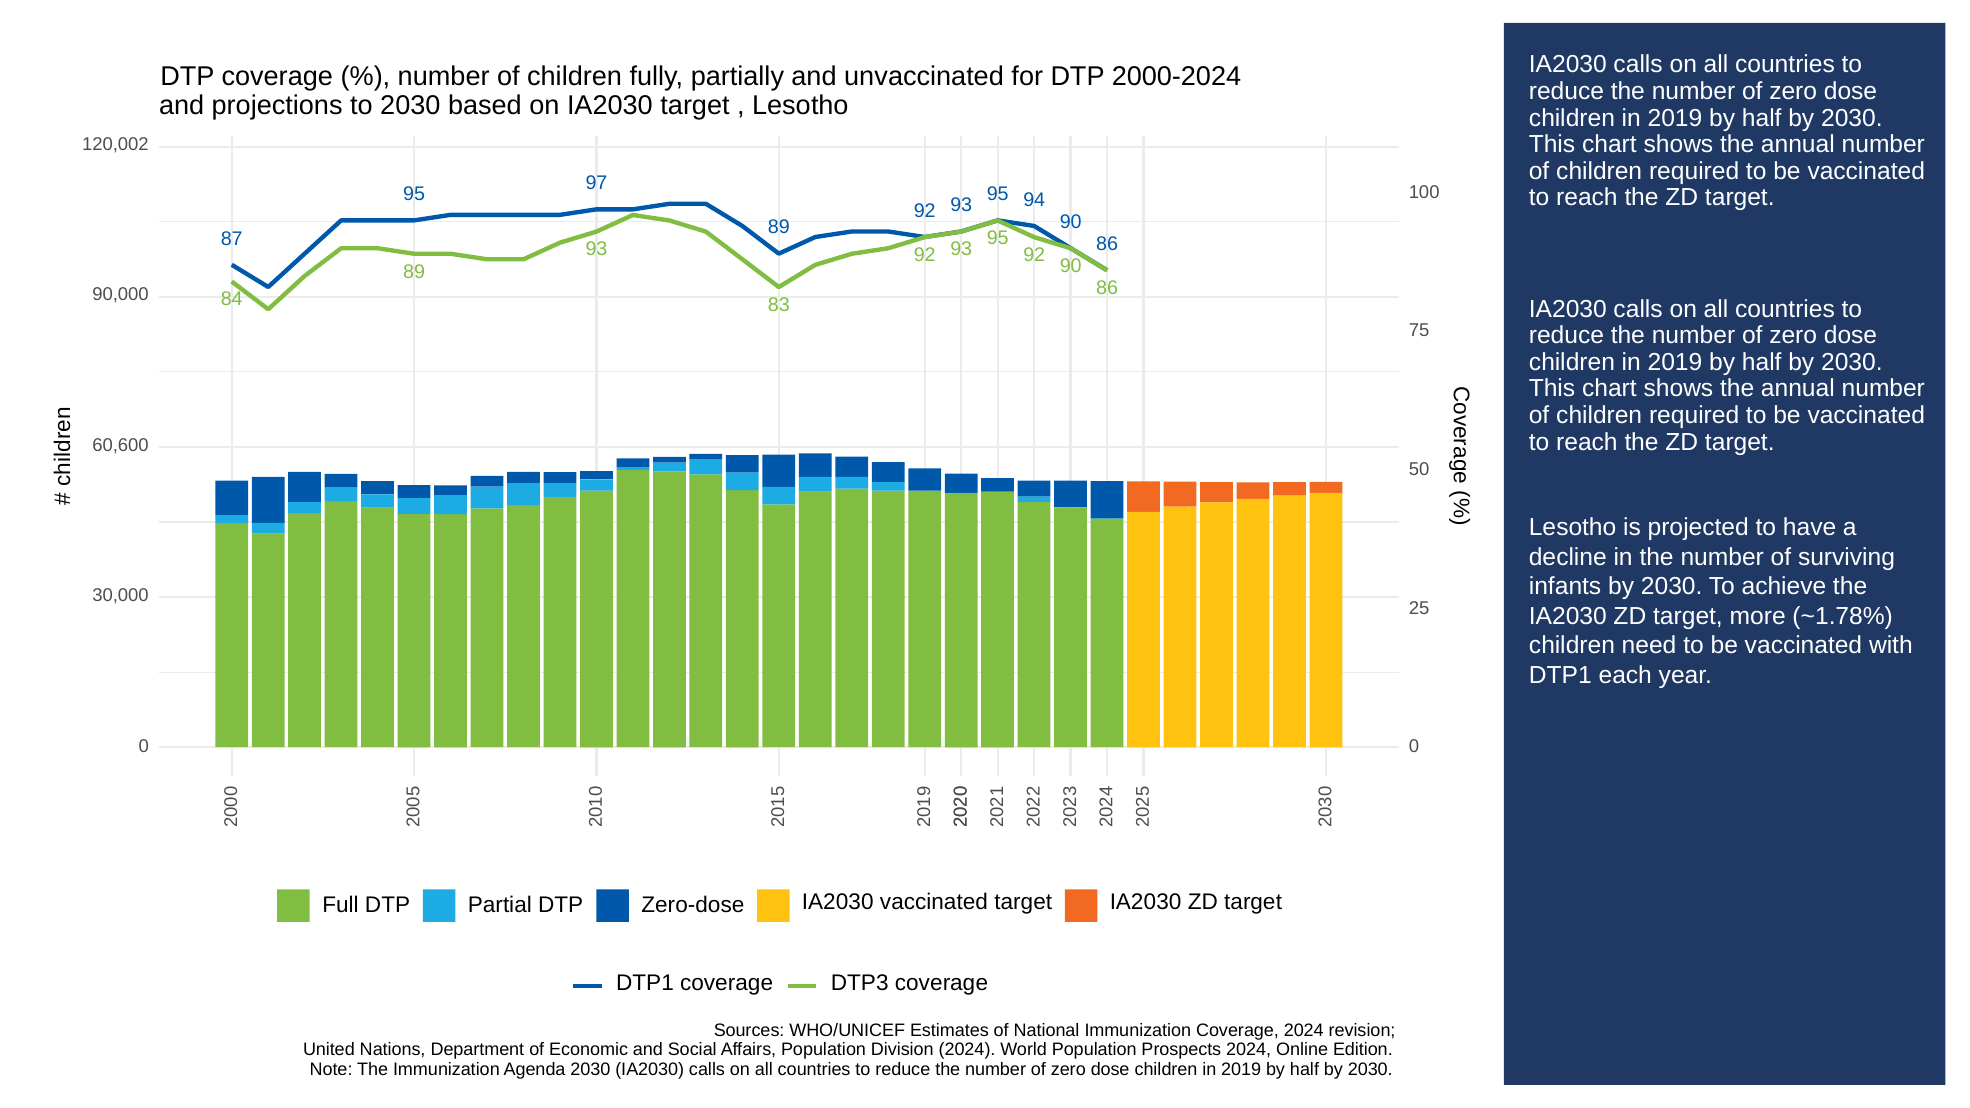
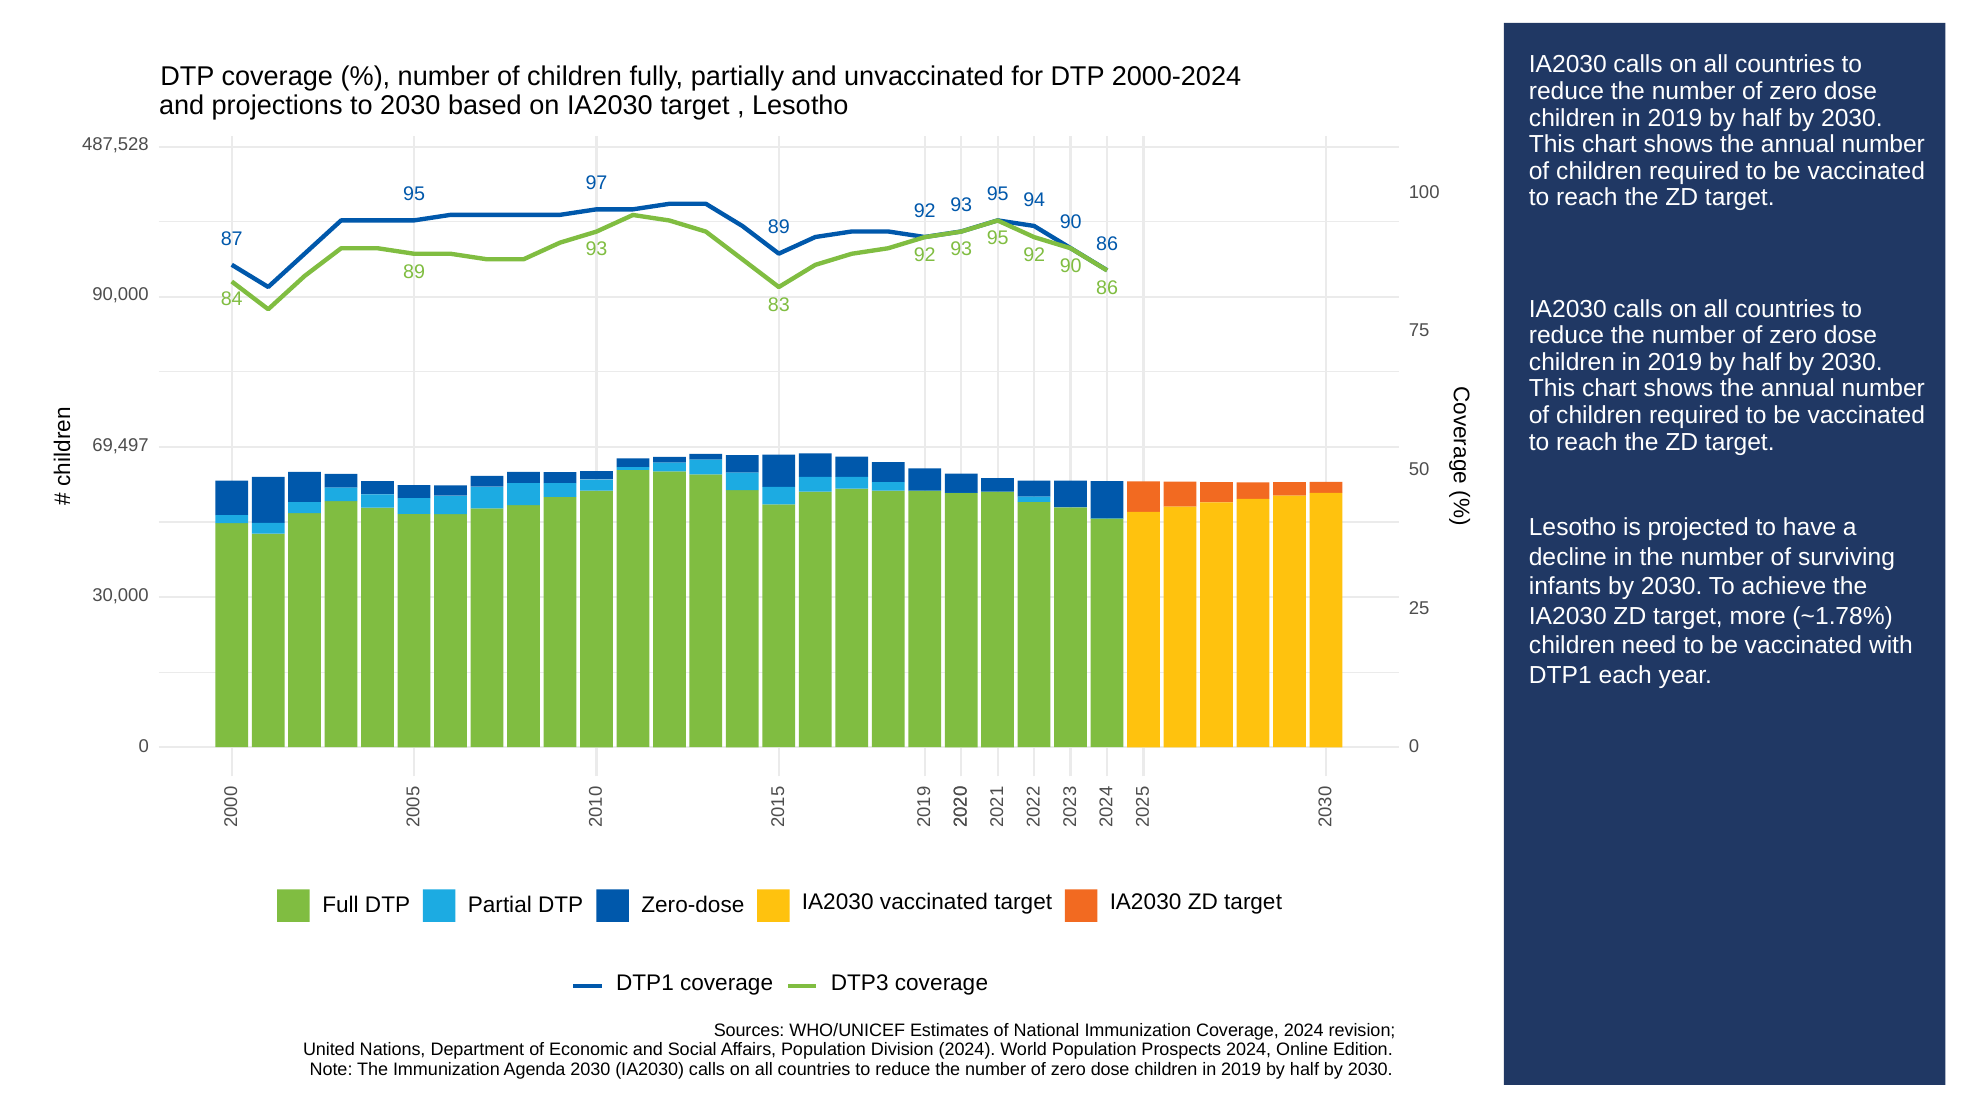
120,002: 120,002 -> 487,528 (115, 145)
60,600: 60,600 -> 69,497 (121, 445)
